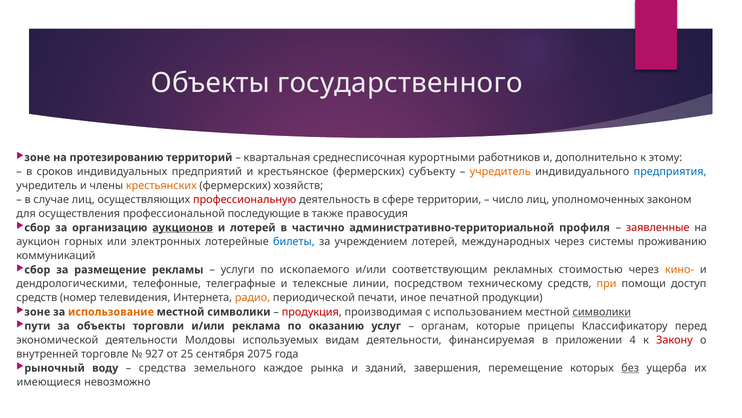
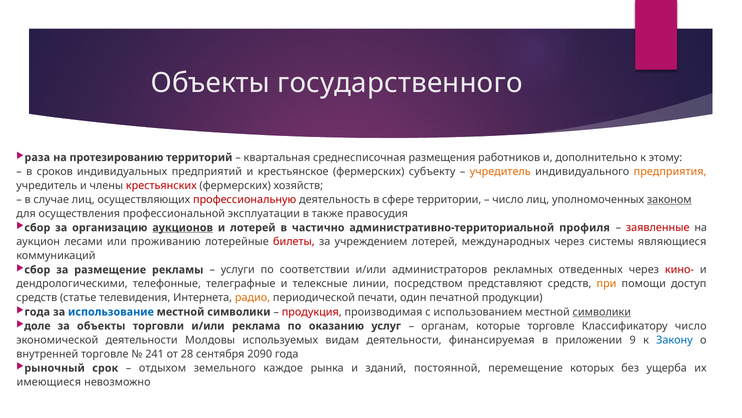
зоне: зоне -> раза (37, 157)
курортными: курортными -> размещения (442, 157)
предприятия colour: blue -> orange (670, 171)
крестьянских colour: orange -> red (161, 185)
законом underline: none -> present (669, 199)
последующие: последующие -> эксплуатации (264, 213)
горных: горных -> лесами (83, 241)
электронных: электронных -> проживанию (166, 241)
билеты colour: blue -> red (294, 241)
проживанию: проживанию -> являющиеся (672, 241)
ископаемого: ископаемого -> соответствии (315, 269)
соответствующим: соответствующим -> администраторов (440, 269)
стоимостью: стоимостью -> отведенных (591, 269)
кино- colour: orange -> red (680, 269)
техническому: техническому -> представляют (505, 283)
номер: номер -> статье (78, 297)
иное: иное -> один (413, 297)
зоне: зоне -> года (37, 311)
использование colour: orange -> blue (111, 311)
пути: пути -> доле (37, 326)
которые прицепы: прицепы -> торговле (551, 326)
Классификатору перед: перед -> число (691, 326)
4: 4 -> 9 (633, 340)
Закону colour: red -> blue (674, 340)
927: 927 -> 241 (155, 354)
25: 25 -> 28 (187, 354)
2075: 2075 -> 2090 (260, 354)
воду: воду -> срок (105, 368)
средства: средства -> отдыхом (162, 368)
завершения: завершения -> постоянной (447, 368)
без underline: present -> none (630, 368)
